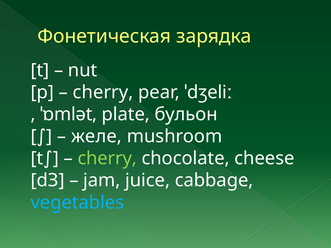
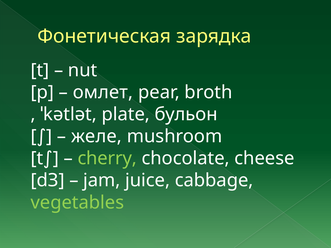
cherry: cherry -> омлет (103, 92)
ˈdʒeliː: ˈdʒeliː -> broth (208, 92)
ˈɒmlət: ˈɒmlət -> ˈkətlət (69, 114)
vegetables colour: light blue -> light green (77, 203)
